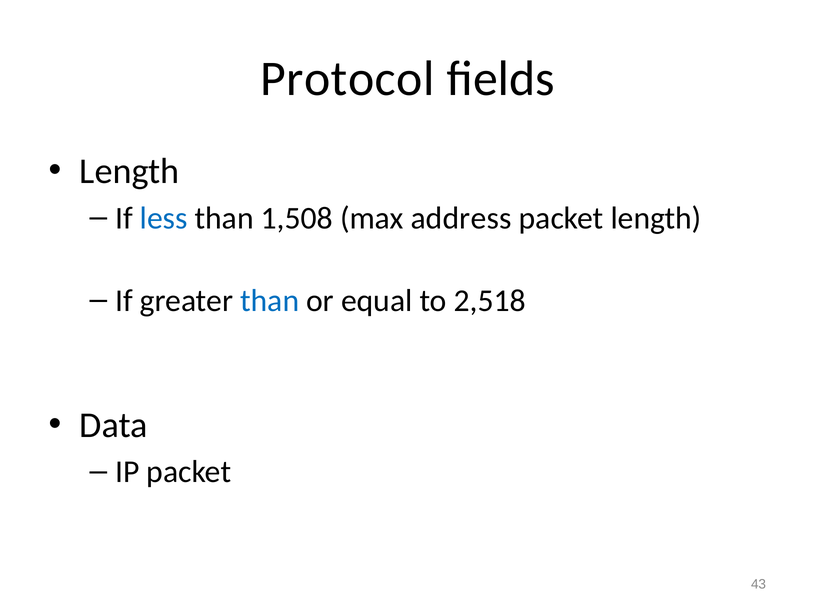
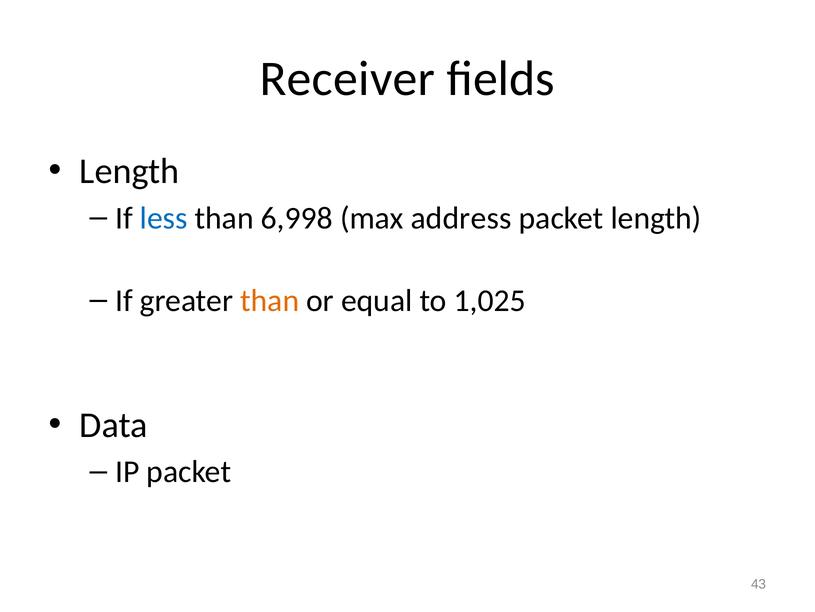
Protocol: Protocol -> Receiver (347, 79)
1,508: 1,508 -> 6,998 (297, 218)
than colour: blue -> orange (270, 300)
2,518: 2,518 -> 1,025 (490, 300)
